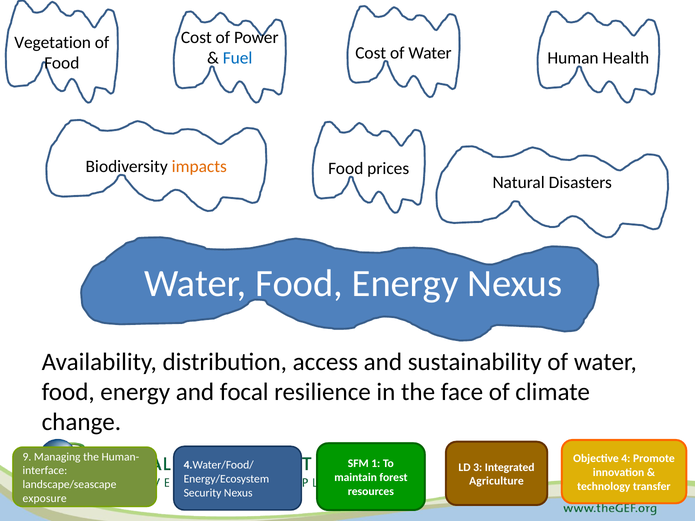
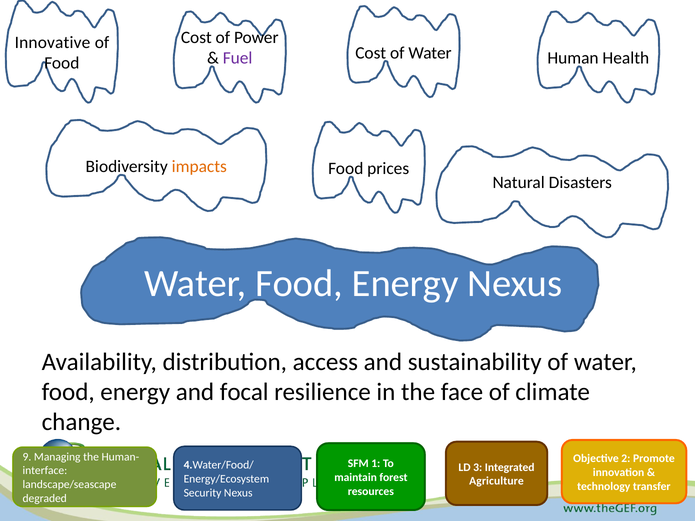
Vegetation: Vegetation -> Innovative (52, 42)
Fuel colour: blue -> purple (238, 58)
4: 4 -> 2 (626, 459)
exposure: exposure -> degraded (45, 499)
